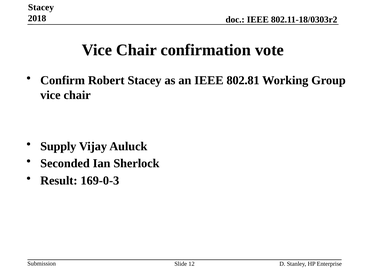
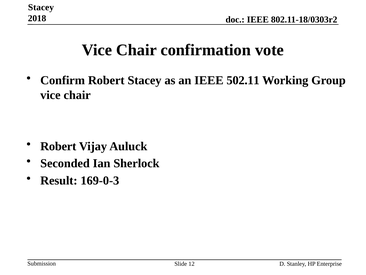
802.81: 802.81 -> 502.11 (243, 80)
Supply: Supply -> Robert (58, 146)
